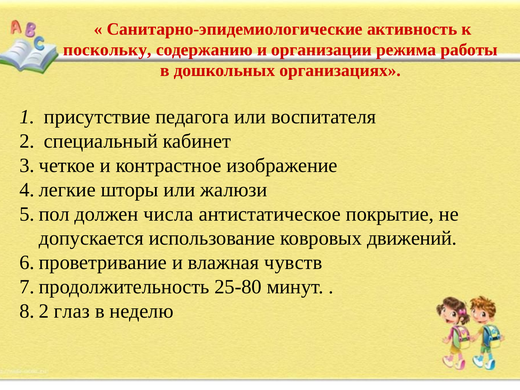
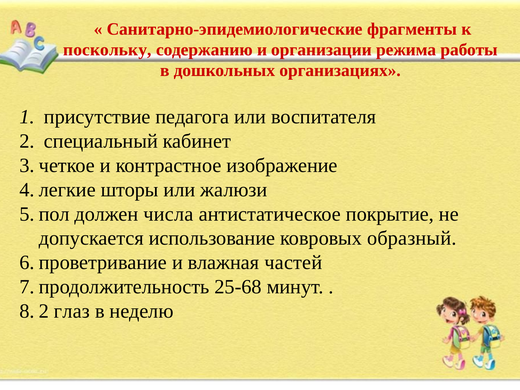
активность: активность -> фрагменты (412, 29)
движений: движений -> образный (412, 238)
чувств: чувств -> частей (293, 263)
25-80: 25-80 -> 25-68 (238, 287)
